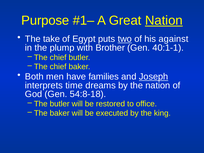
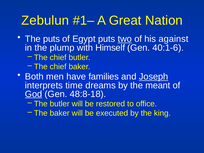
Purpose: Purpose -> Zebulun (45, 20)
Nation underline: present -> none (164, 20)
The take: take -> puts (51, 39)
Brother: Brother -> Himself (110, 48)
40:1-1: 40:1-1 -> 40:1-6 (168, 48)
the nation: nation -> meant (158, 85)
God underline: none -> present (34, 94)
54:8-18: 54:8-18 -> 48:8-18 (88, 94)
